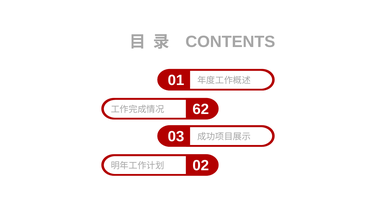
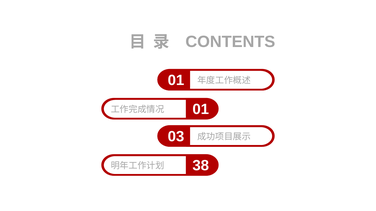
62: 62 -> 01 (201, 109)
02: 02 -> 38 (201, 166)
